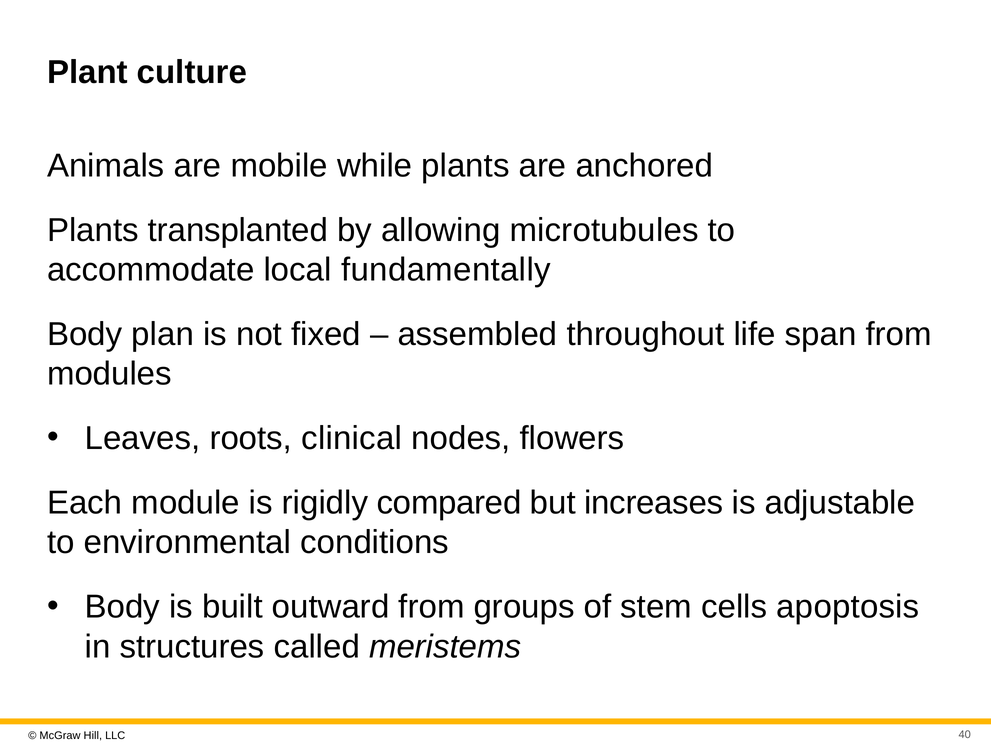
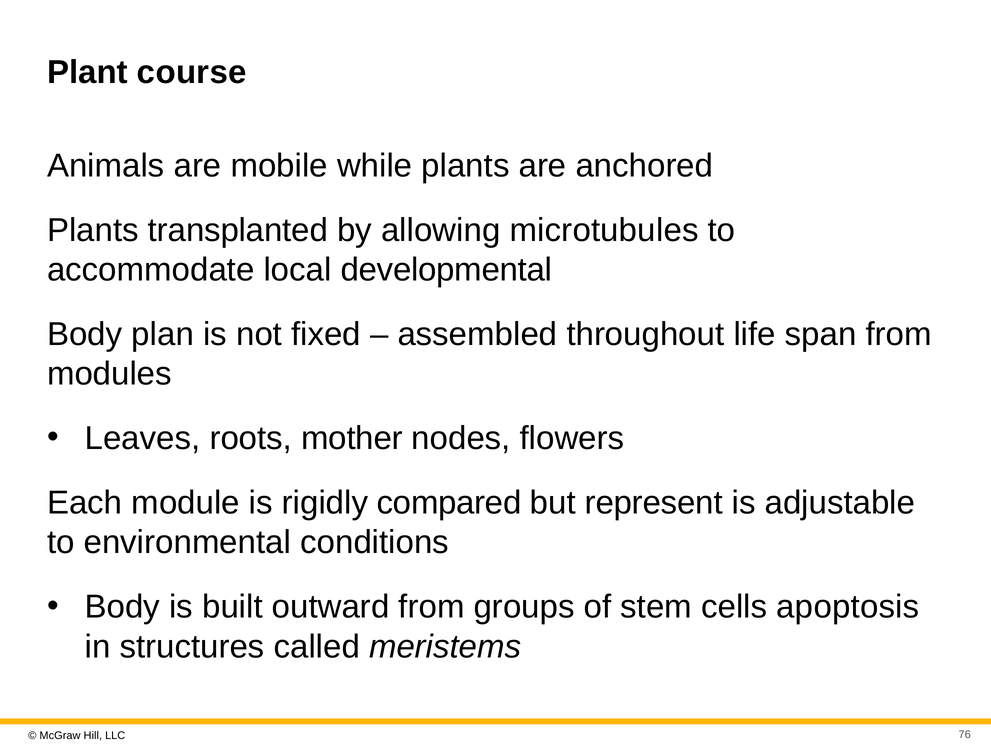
culture: culture -> course (192, 72)
fundamentally: fundamentally -> developmental (446, 270)
clinical: clinical -> mother (352, 438)
increases: increases -> represent (654, 502)
40: 40 -> 76 (965, 734)
